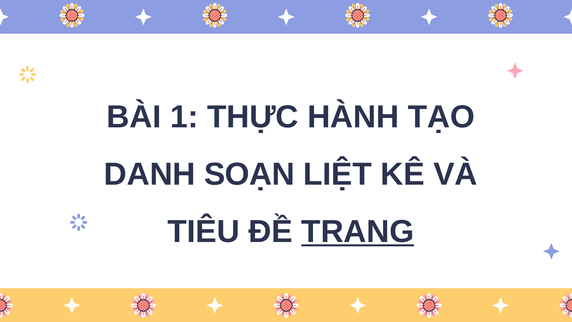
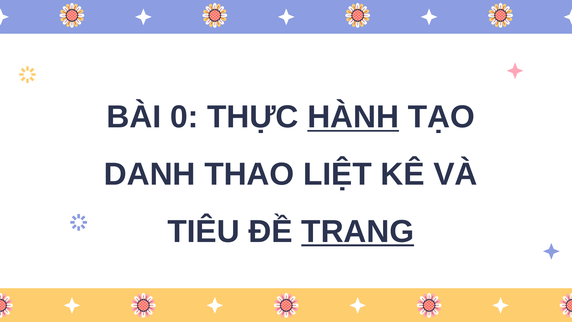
1: 1 -> 0 (184, 117)
HÀNH underline: none -> present (353, 117)
SOẠN: SOẠN -> THAO (249, 174)
